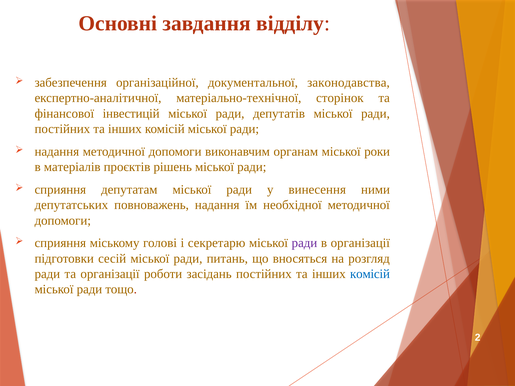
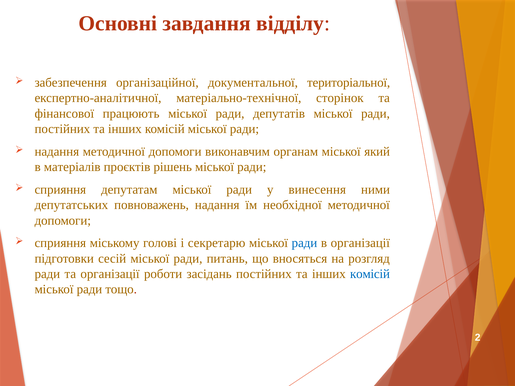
законодавства: законодавства -> територіальної (349, 83)
інвестицій: інвестицій -> працюють (131, 114)
роки: роки -> який (377, 152)
ради colour: purple -> blue (304, 243)
